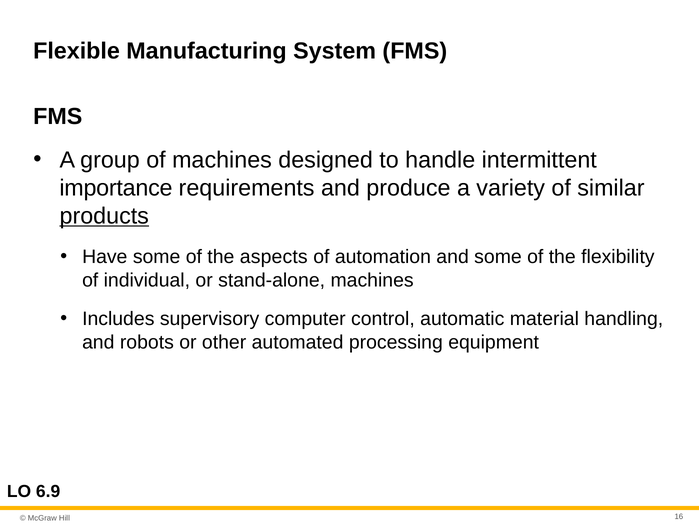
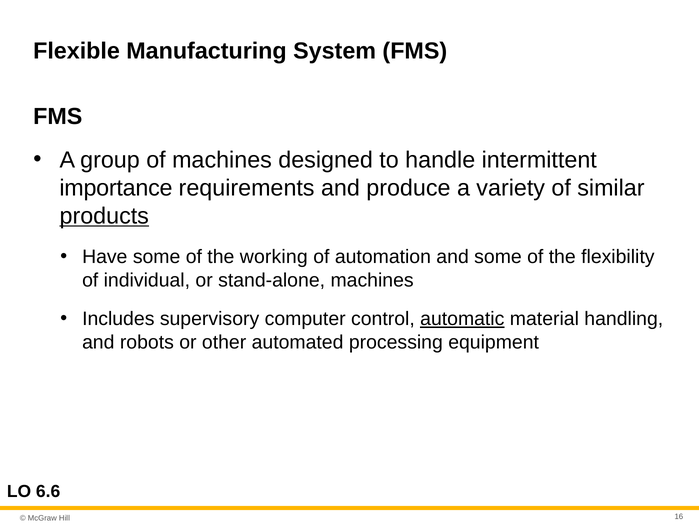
aspects: aspects -> working (274, 257)
automatic underline: none -> present (462, 319)
6.9: 6.9 -> 6.6 (48, 492)
